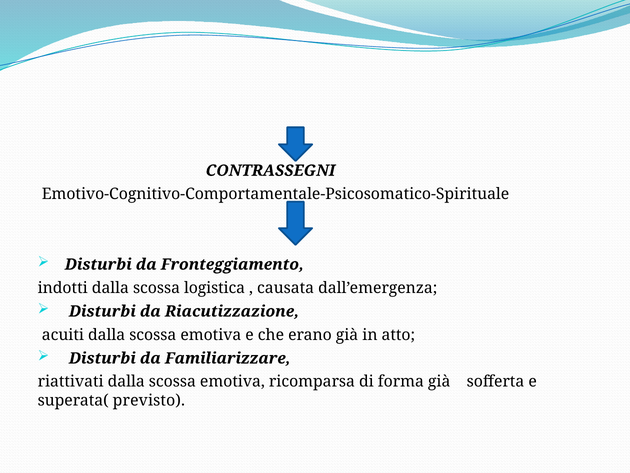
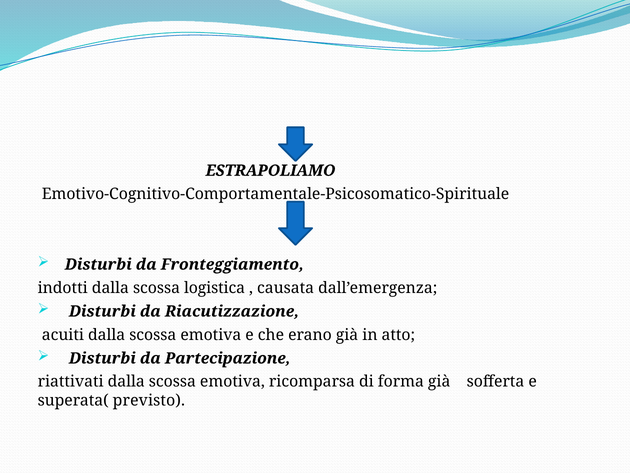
CONTRASSEGNI: CONTRASSEGNI -> ESTRAPOLIAMO (270, 170)
Familiarizzare: Familiarizzare -> Partecipazione (228, 358)
